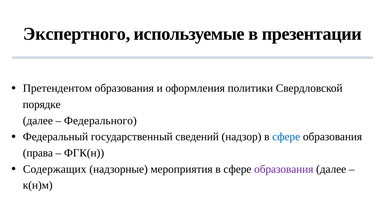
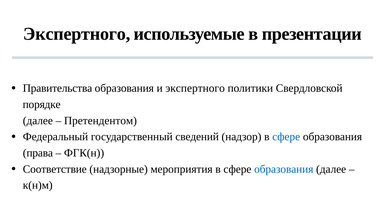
Претендентом: Претендентом -> Правительства (57, 88)
и оформления: оформления -> экспертного (195, 88)
Федерального: Федерального -> Претендентом (100, 120)
Содержащих: Содержащих -> Соответствие (55, 169)
образования colour: purple -> blue (284, 169)
